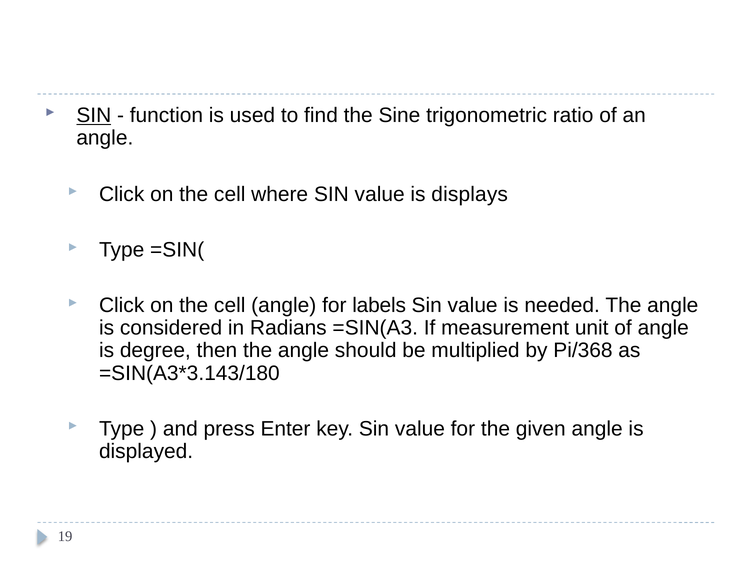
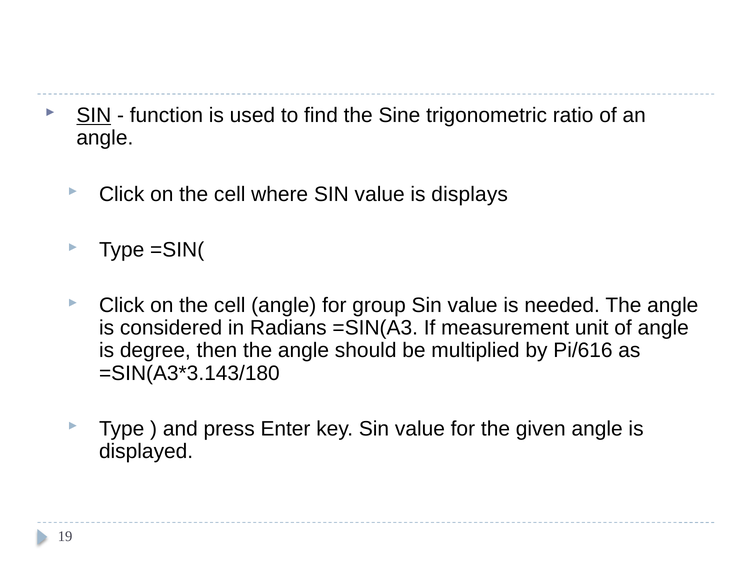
labels: labels -> group (379, 305)
Pi/368: Pi/368 -> Pi/616 (583, 351)
